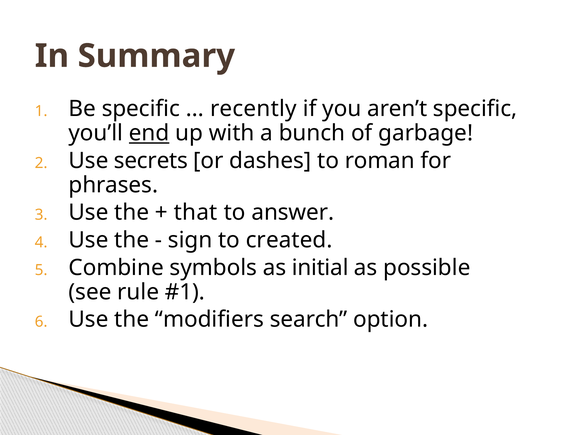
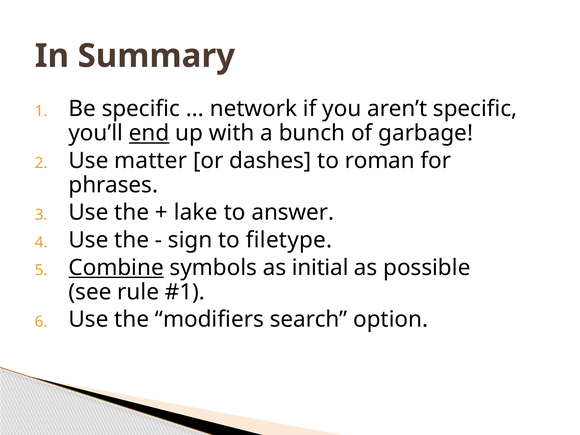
recently: recently -> network (253, 109)
secrets: secrets -> matter (151, 161)
that: that -> lake (196, 213)
created: created -> filetype (289, 240)
Combine underline: none -> present (116, 268)
